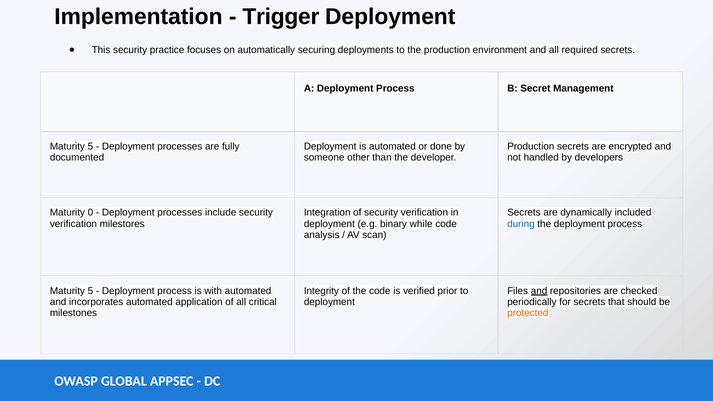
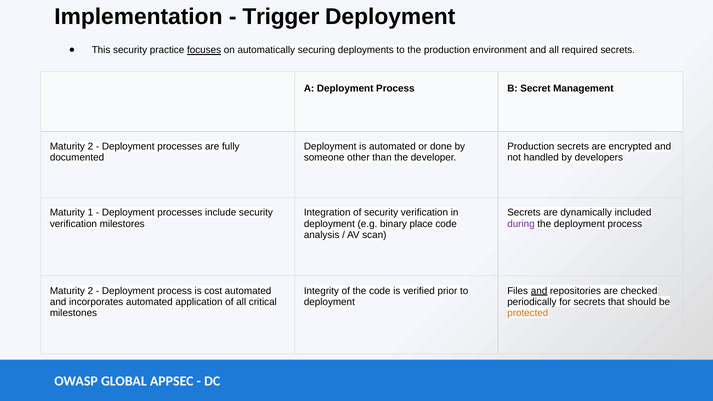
focuses underline: none -> present (204, 50)
5: 5 -> 2 (90, 147)
0: 0 -> 1 (90, 213)
while: while -> place (421, 224)
during colour: blue -> purple (521, 224)
5: 5 -> 2 (90, 291)
with: with -> cost (213, 291)
